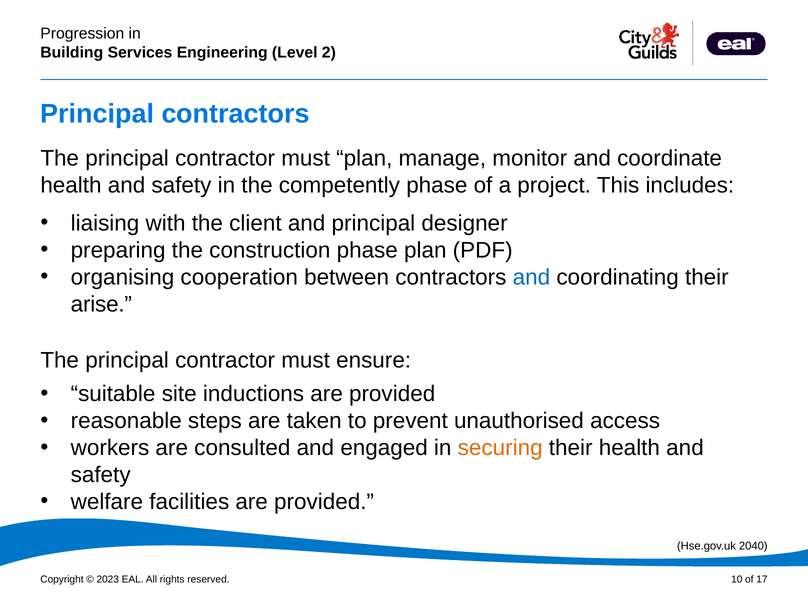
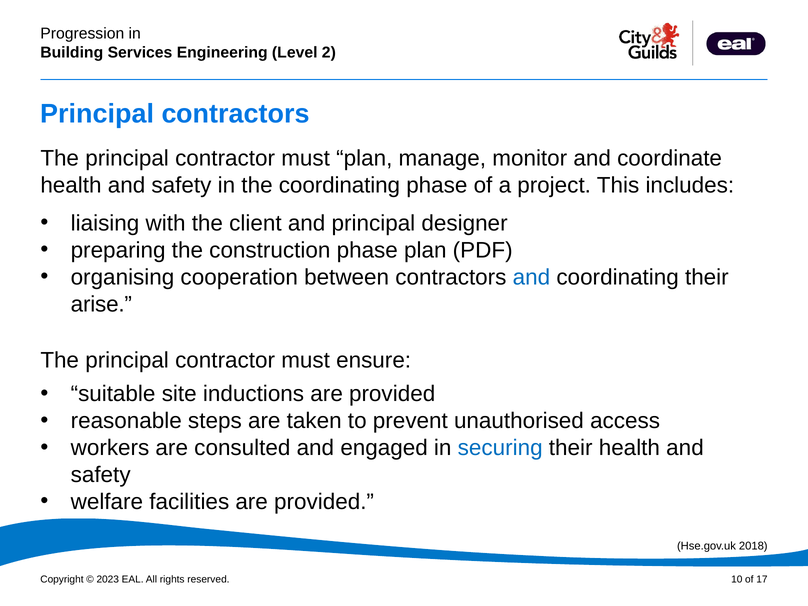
the competently: competently -> coordinating (339, 185)
securing colour: orange -> blue (500, 448)
2040: 2040 -> 2018 (753, 546)
